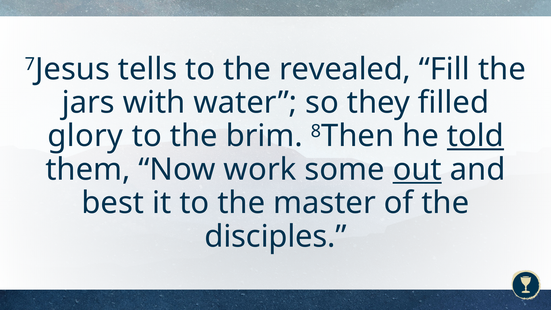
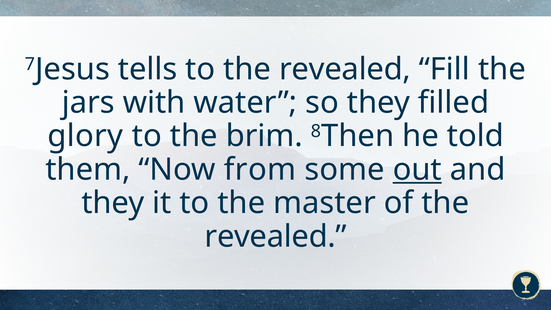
told underline: present -> none (475, 136)
work: work -> from (260, 170)
best: best -> they (113, 203)
disciples: disciples -> revealed (276, 236)
